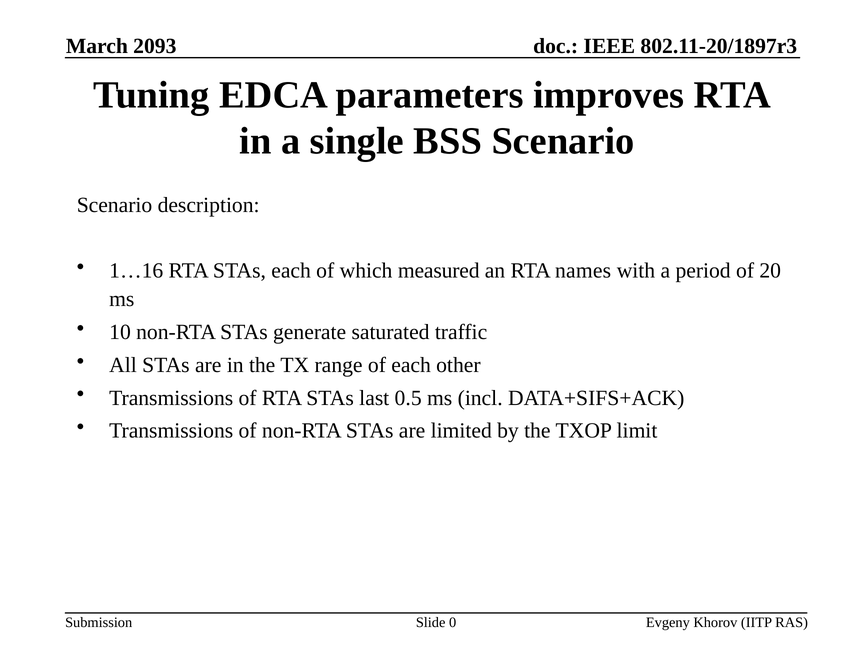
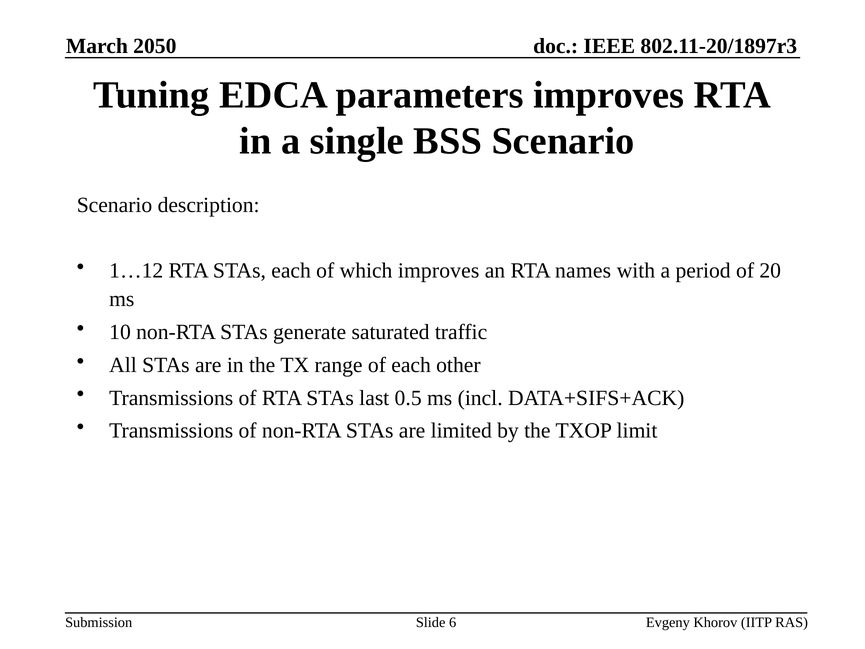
2093: 2093 -> 2050 (155, 46)
1…16: 1…16 -> 1…12 (136, 271)
which measured: measured -> improves (439, 271)
0: 0 -> 6 (453, 622)
